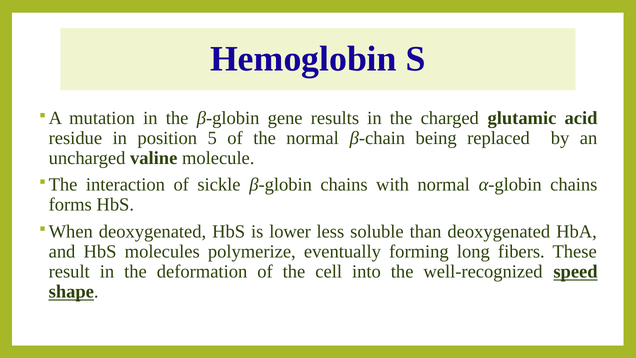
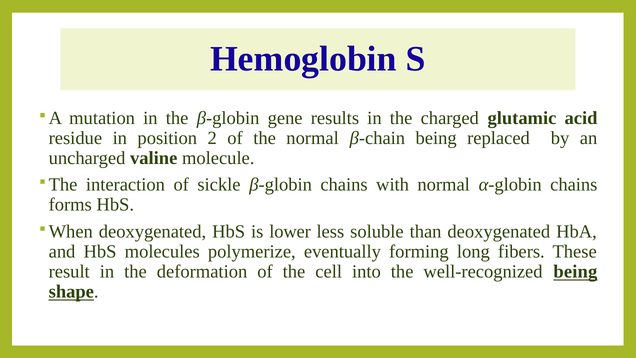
5: 5 -> 2 (212, 138)
well-recognized speed: speed -> being (575, 271)
